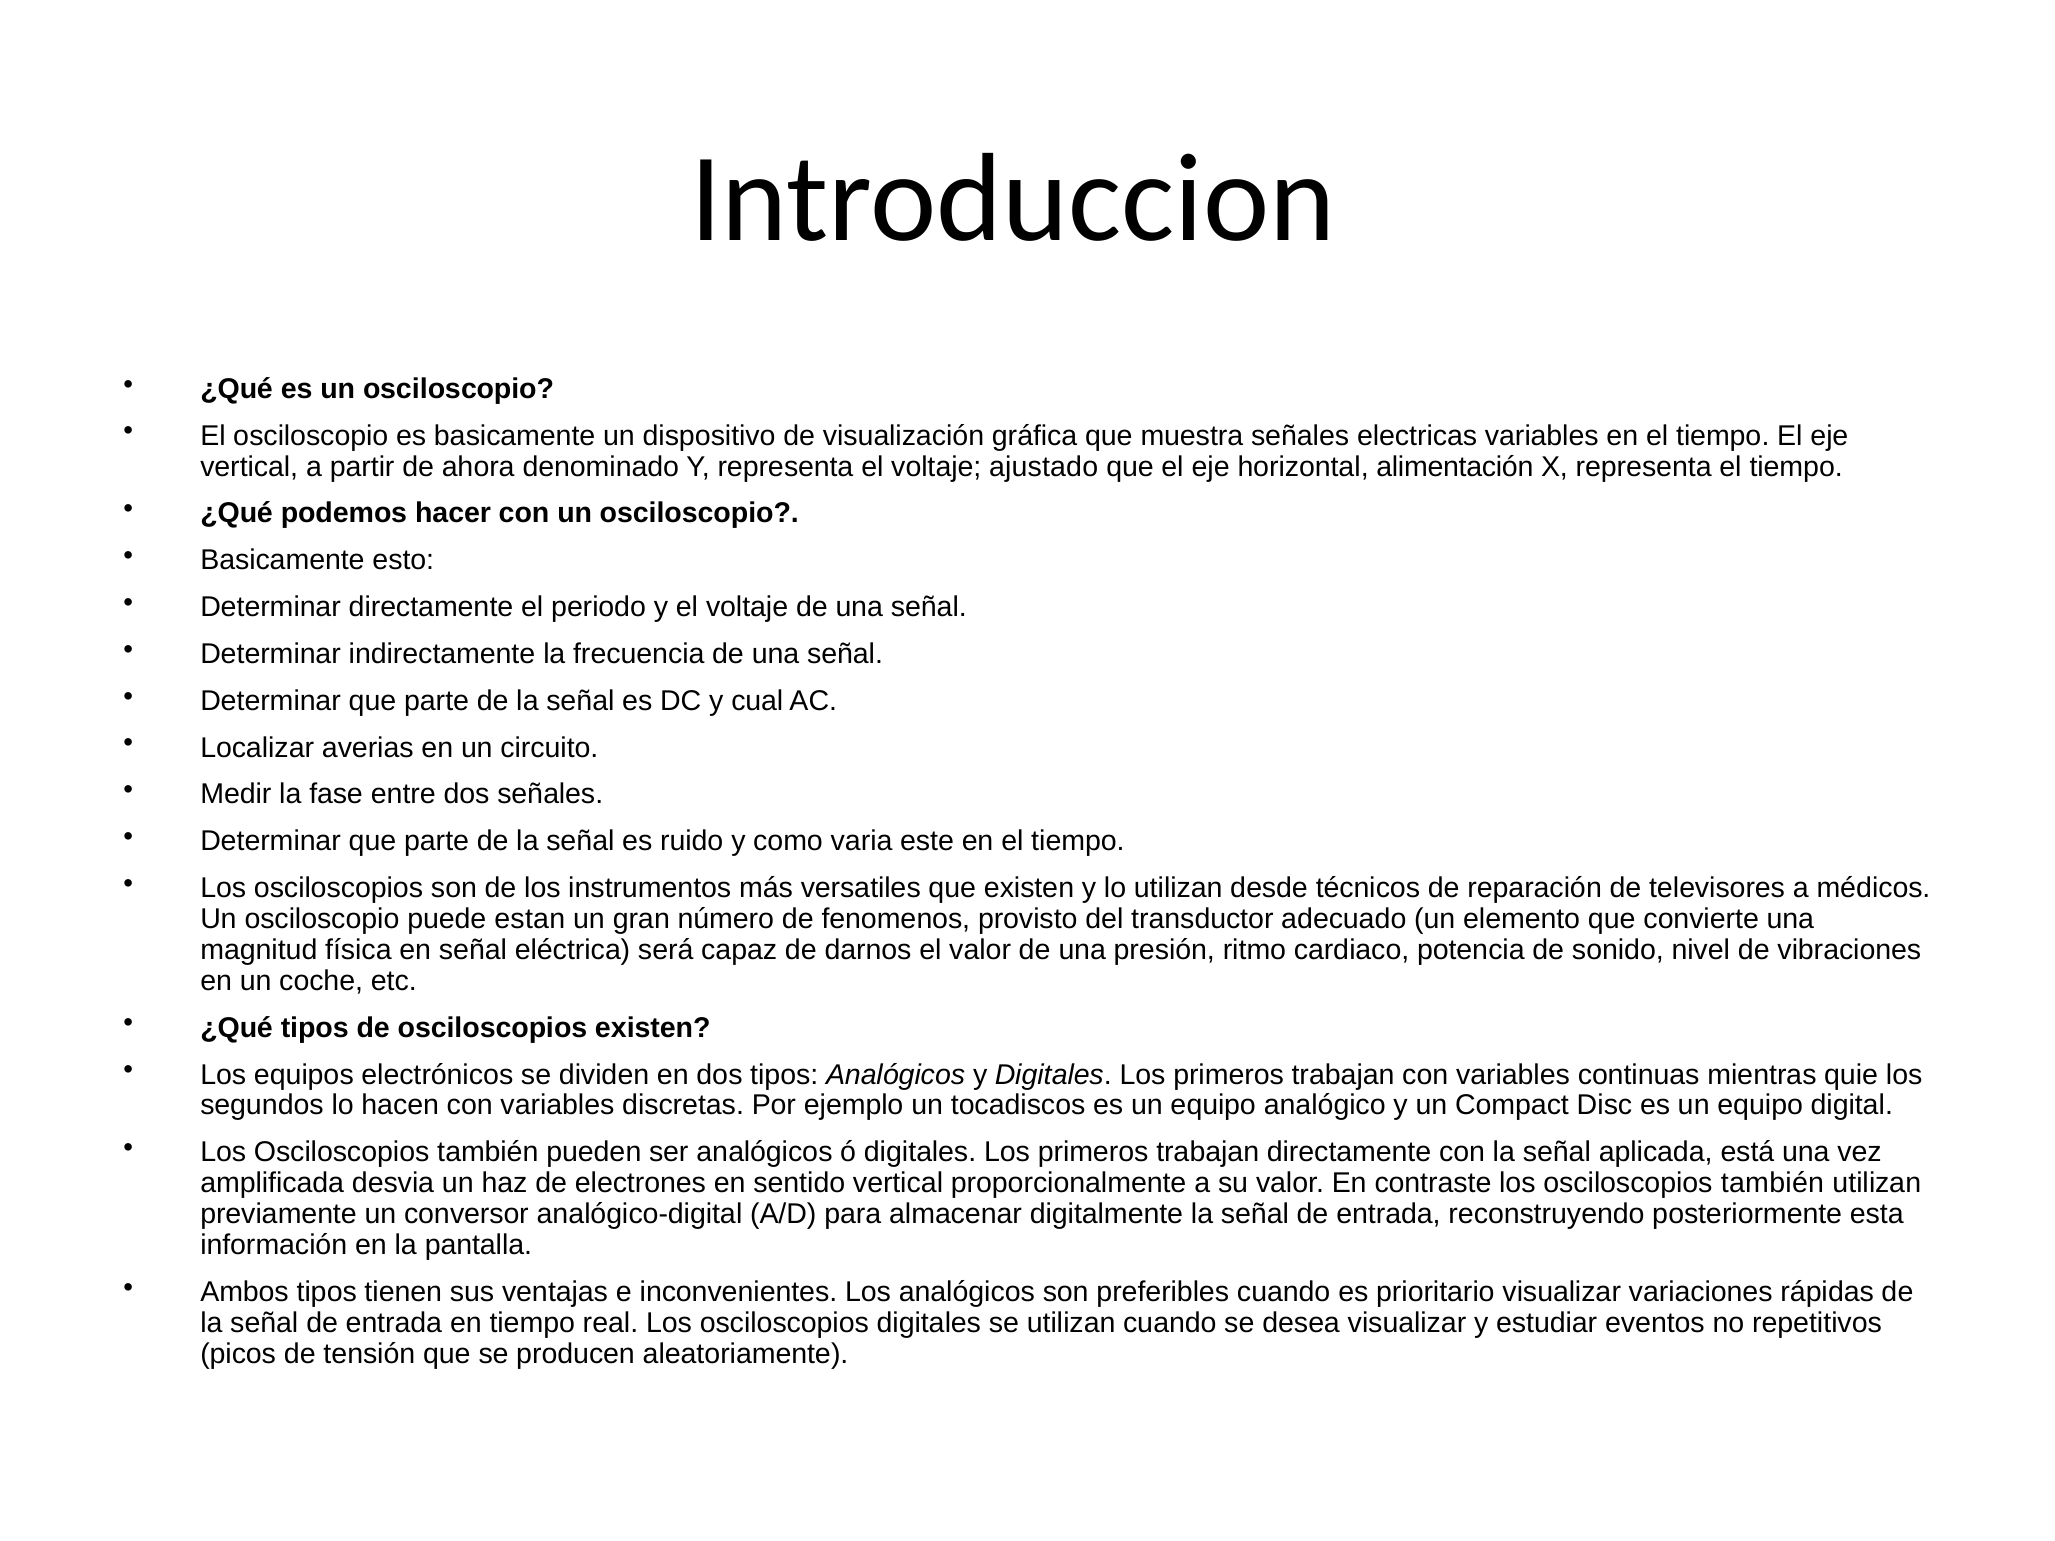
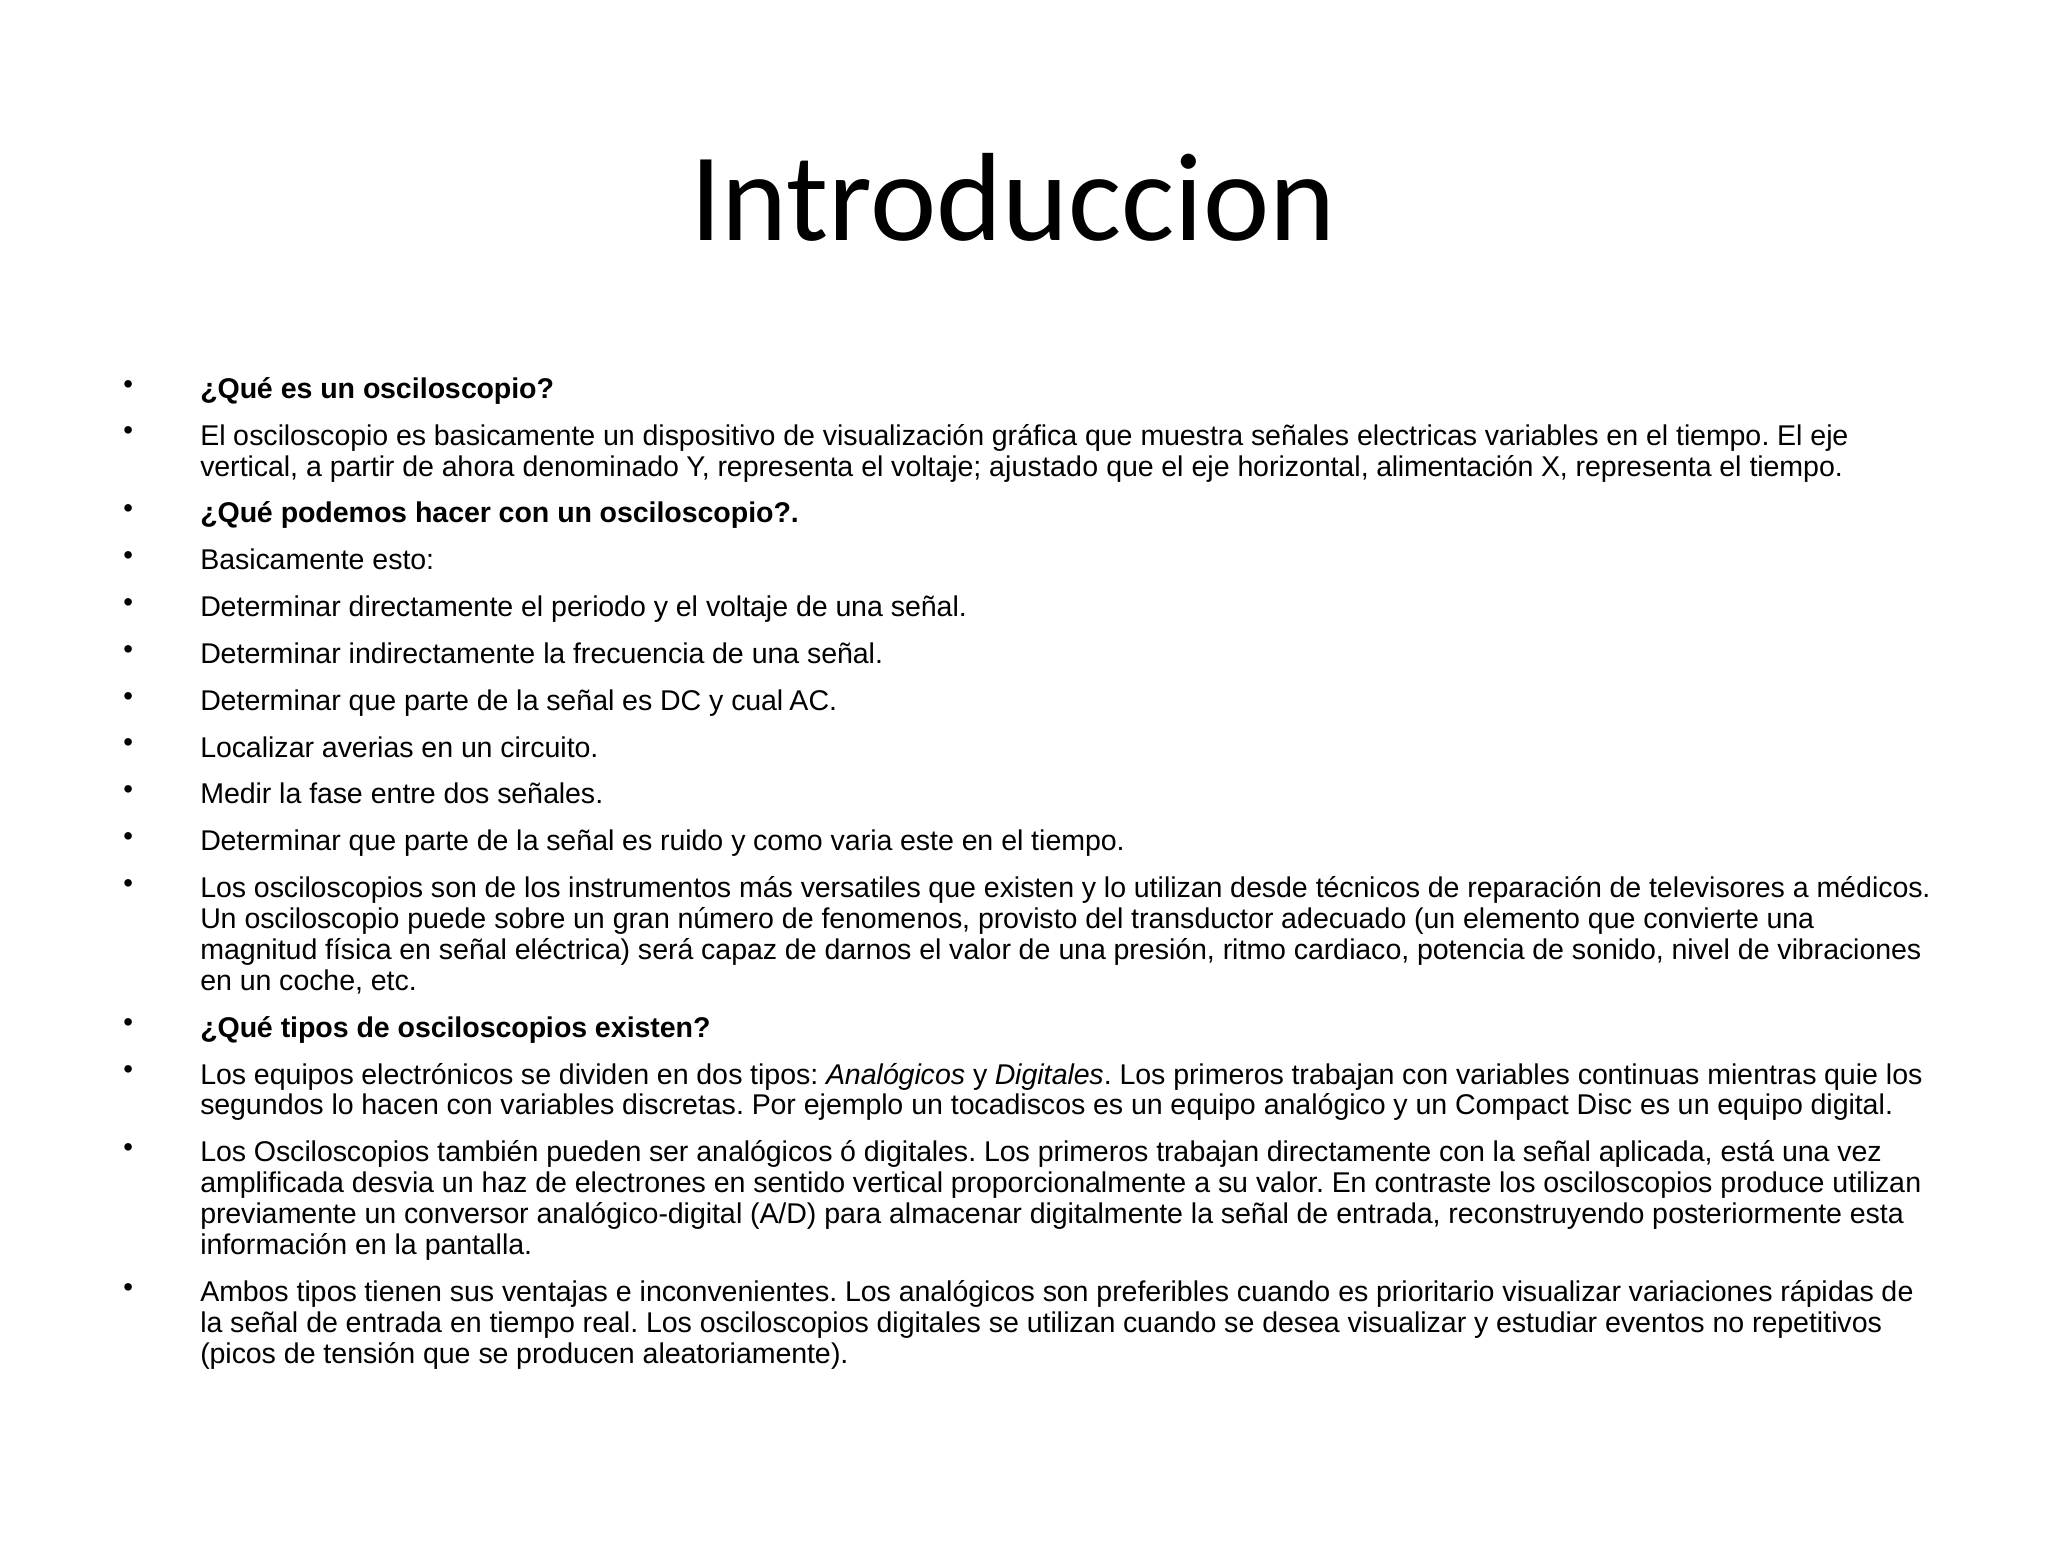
estan: estan -> sobre (530, 919)
contraste los osciloscopios también: también -> produce (1773, 1183)
